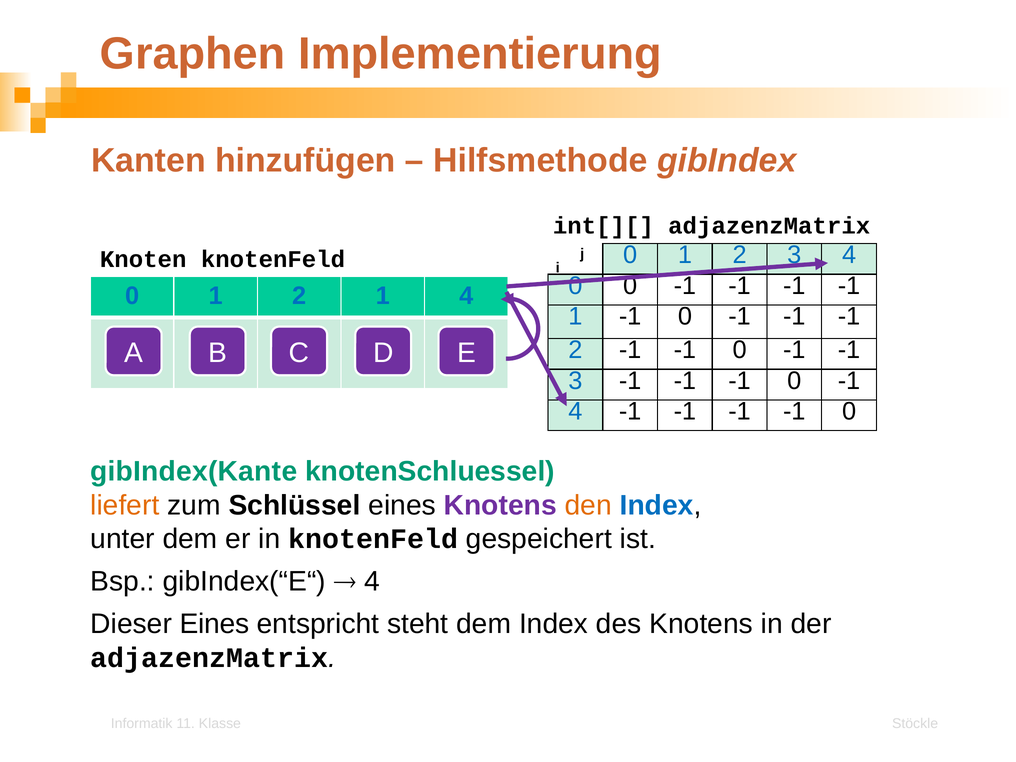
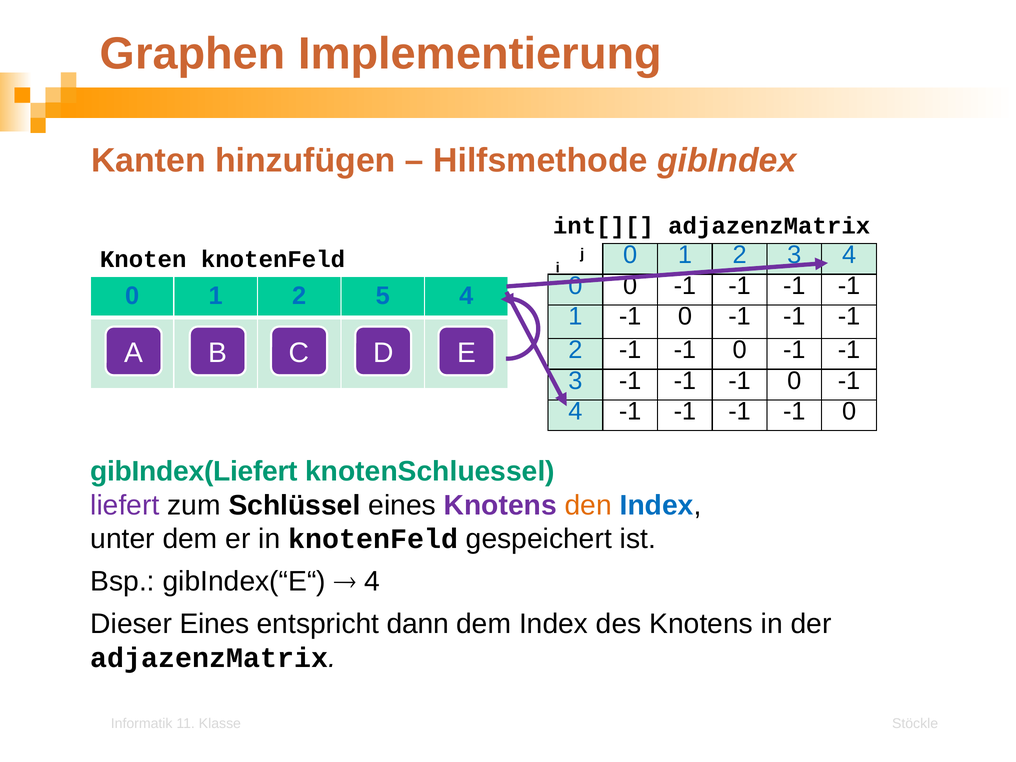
2 1: 1 -> 5 (383, 296)
gibIndex(Kante: gibIndex(Kante -> gibIndex(Liefert (194, 471)
liefert colour: orange -> purple (125, 505)
steht: steht -> dann (418, 624)
